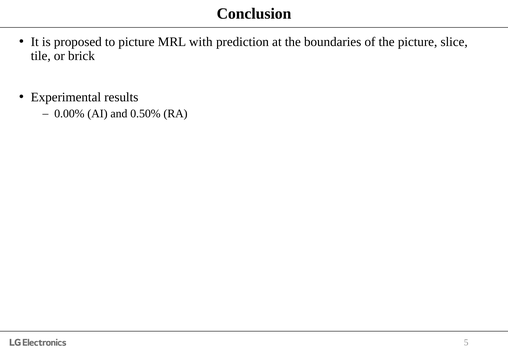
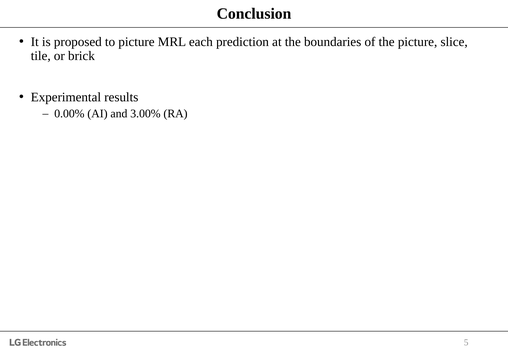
with: with -> each (201, 42)
0.50%: 0.50% -> 3.00% (145, 114)
